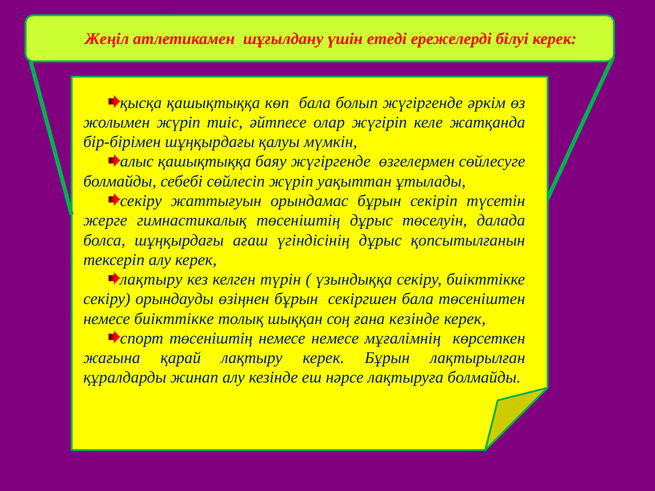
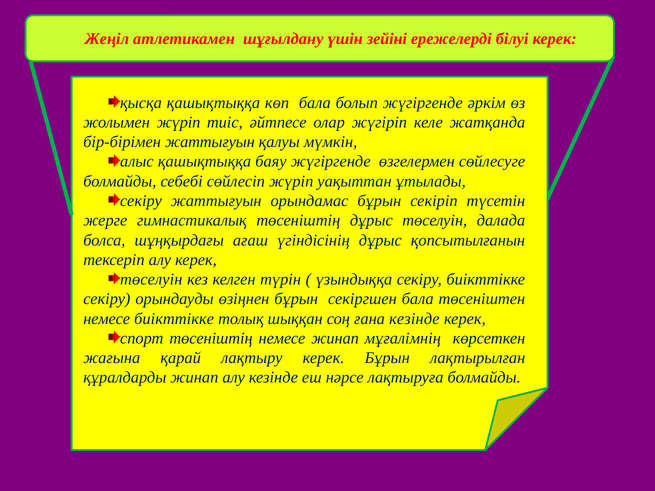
етеді: етеді -> зейіні (387, 39)
бір-бірімен шұңқырдағы: шұңқырдағы -> жаттығуын (210, 142)
лақтыру: лақтыру -> төселуін (151, 280)
немесе немесе: немесе -> жинап (335, 338)
